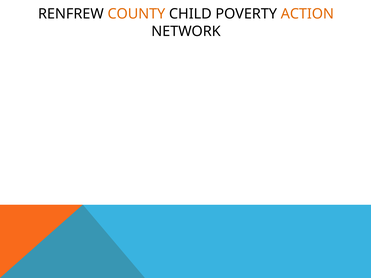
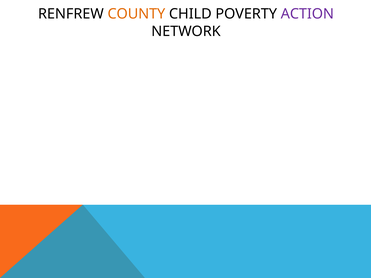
ACTION colour: orange -> purple (307, 14)
